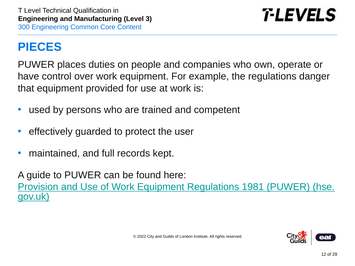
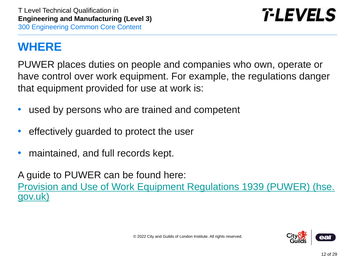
PIECES: PIECES -> WHERE (40, 47)
1981: 1981 -> 1939 (253, 187)
